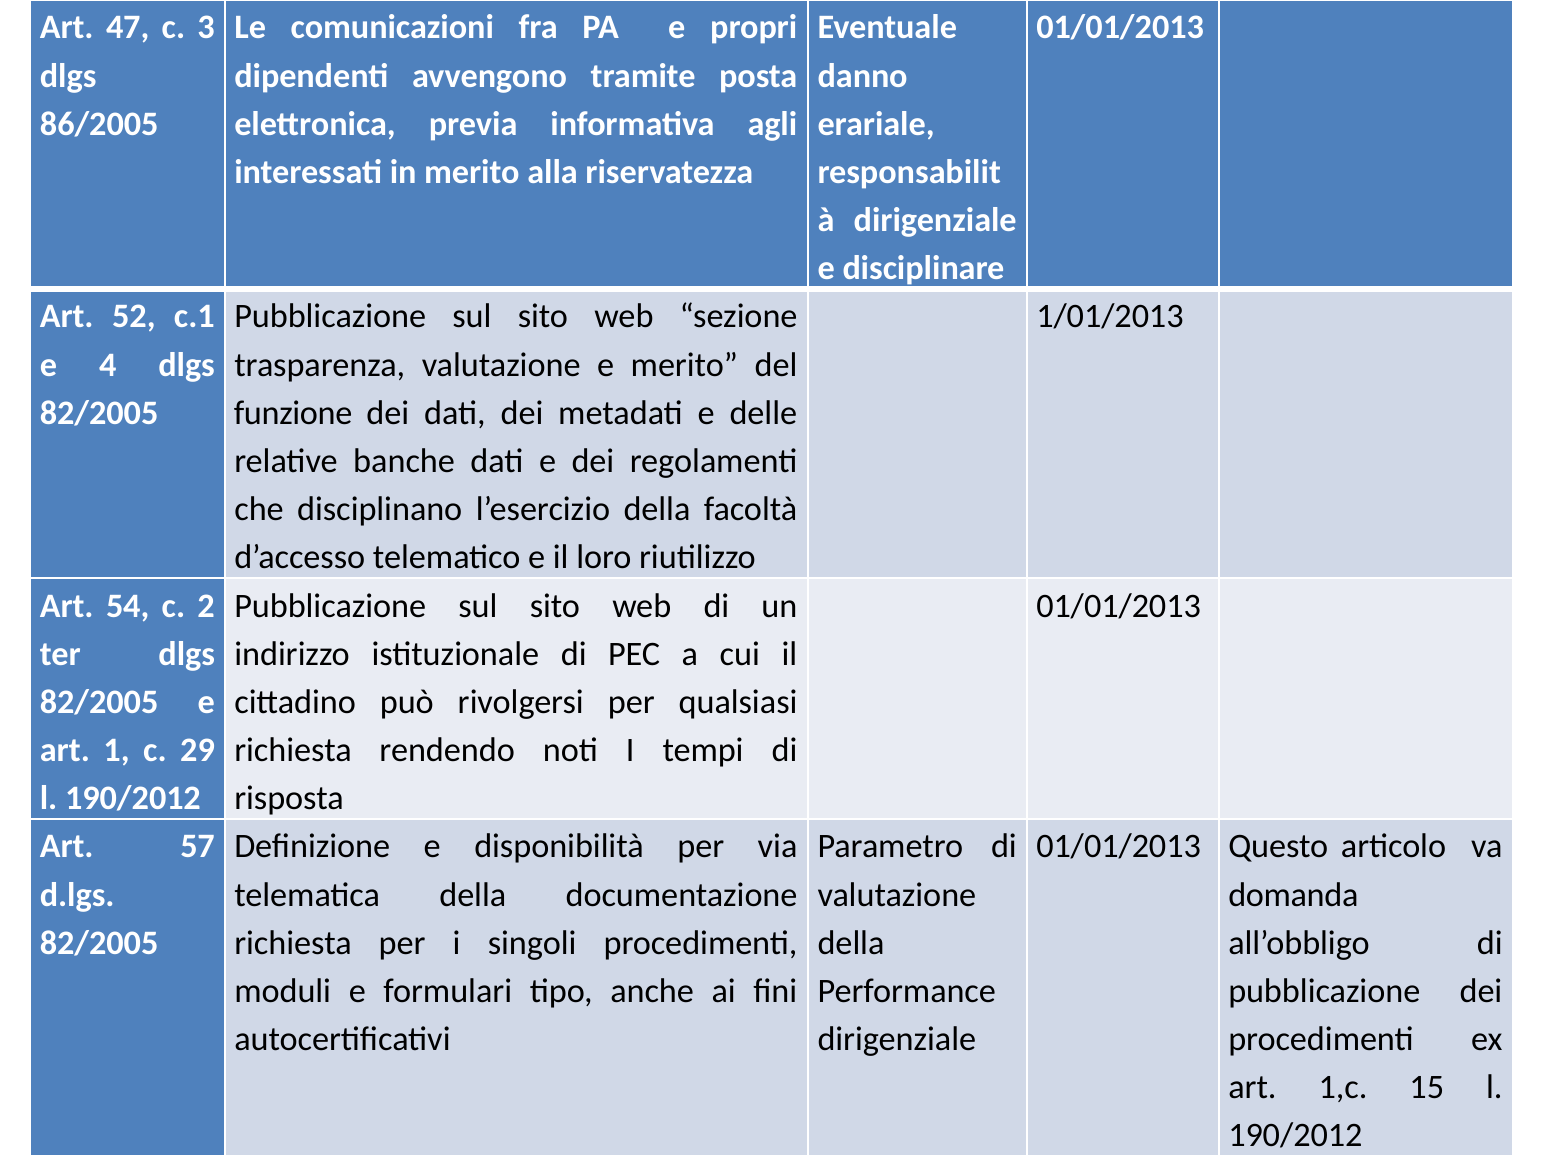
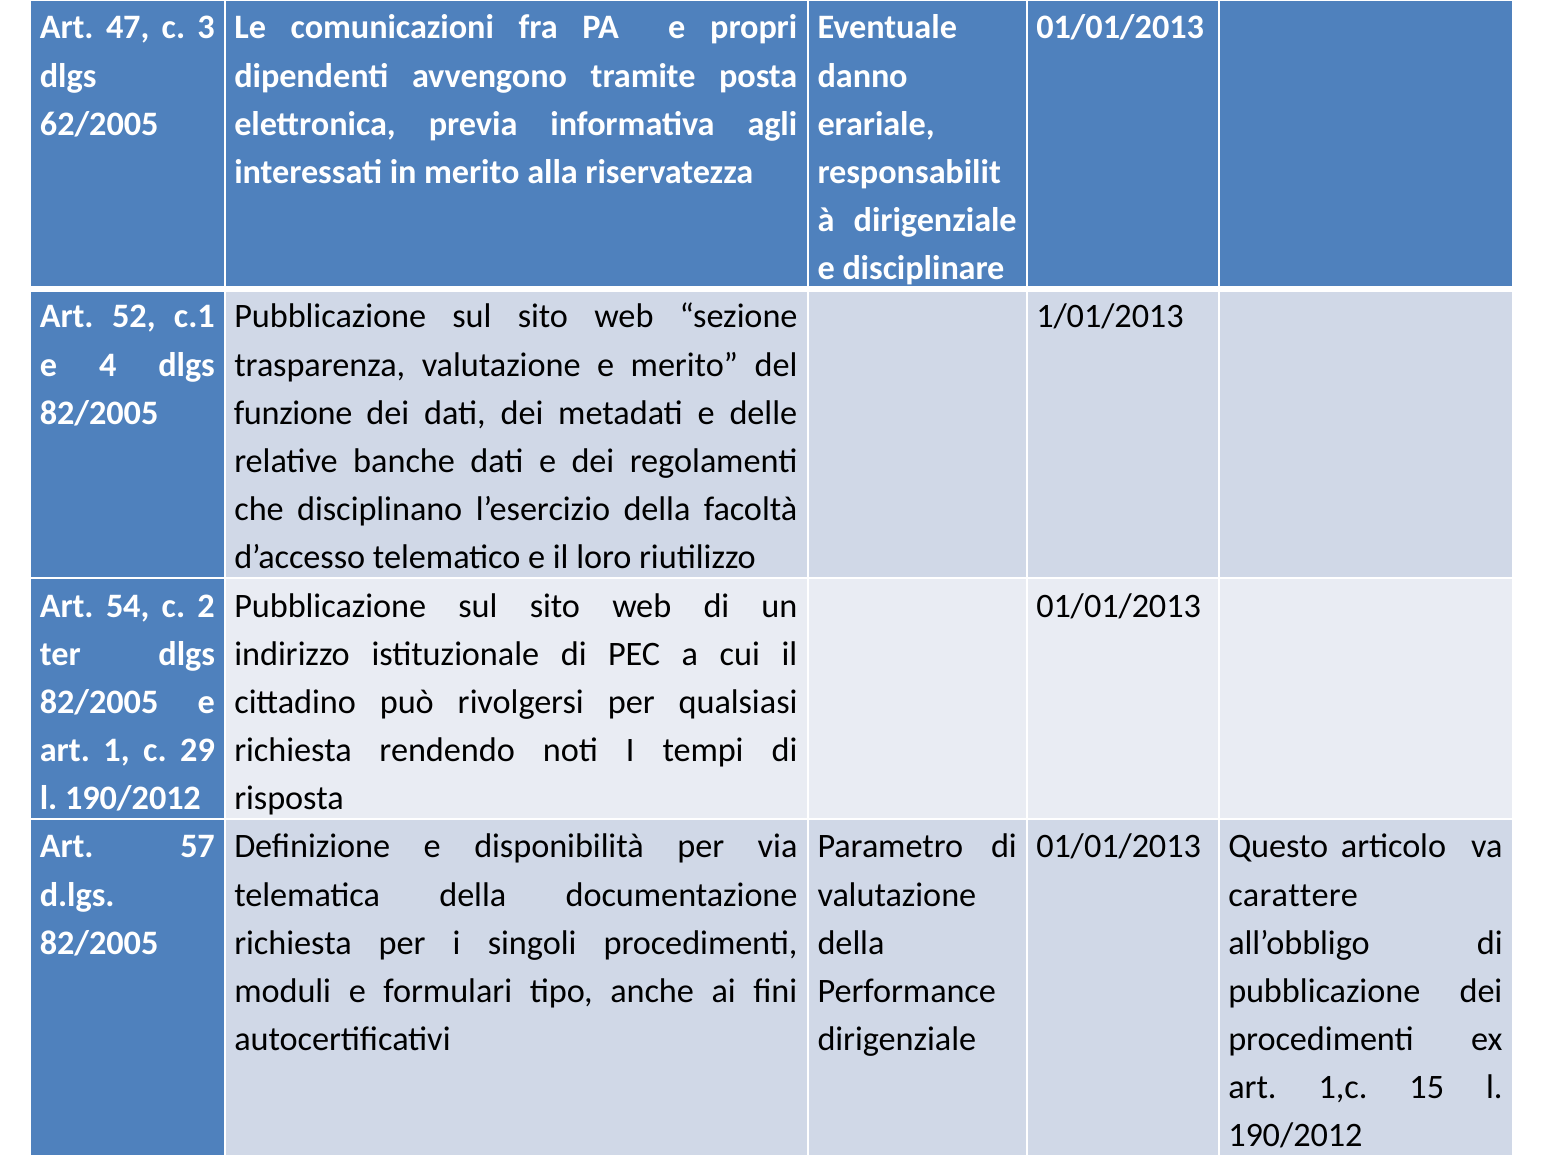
86/2005: 86/2005 -> 62/2005 (99, 124)
domanda: domanda -> carattere (1293, 895)
